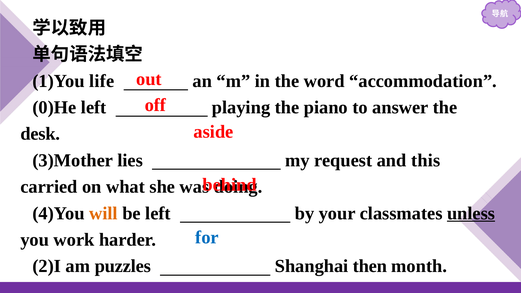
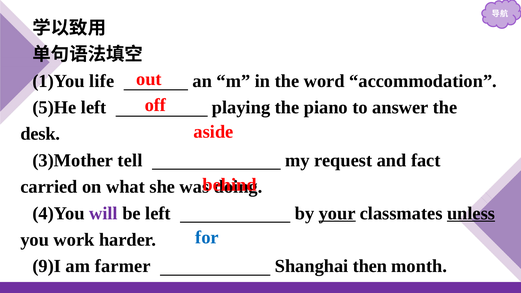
0)He: 0)He -> 5)He (54, 107)
lies: lies -> tell (130, 160)
this: this -> fact (426, 160)
will colour: orange -> purple (103, 213)
your underline: none -> present (337, 213)
2)I: 2)I -> 9)I (47, 266)
puzzles: puzzles -> farmer (123, 266)
